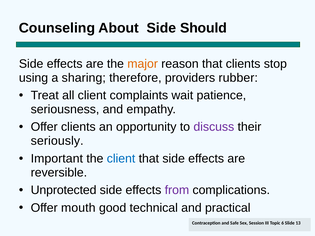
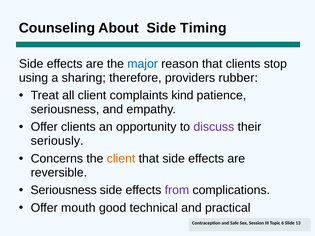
Should: Should -> Timing (203, 28)
major colour: orange -> blue (143, 64)
wait: wait -> kind (182, 95)
Important: Important -> Concerns (57, 159)
client colour: blue -> orange (121, 159)
Unprotected: Unprotected -> Seriousness (64, 190)
